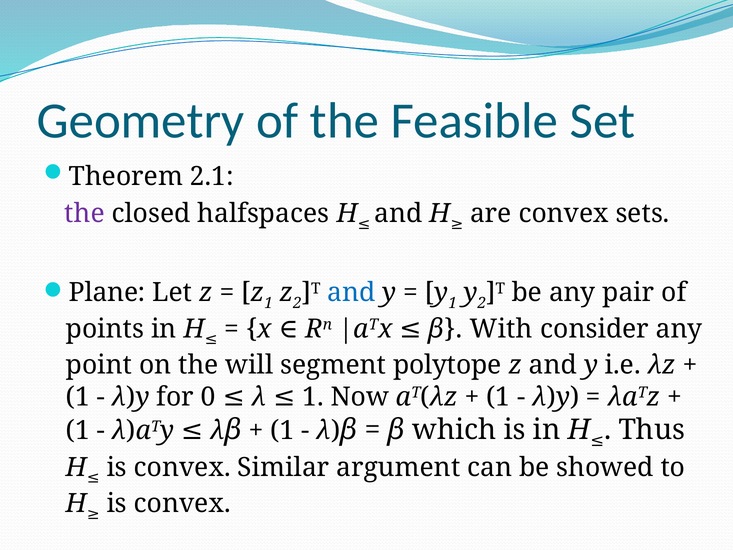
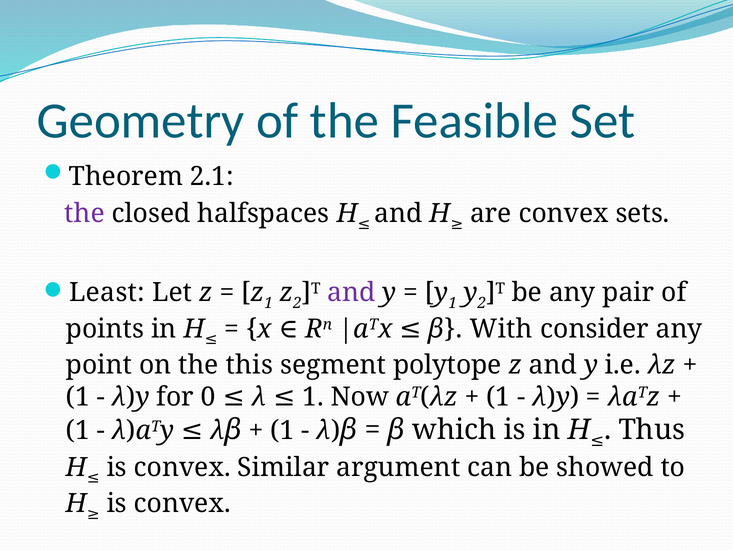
Plane: Plane -> Least (107, 293)
and colour: blue -> purple (351, 293)
will: will -> this (249, 365)
